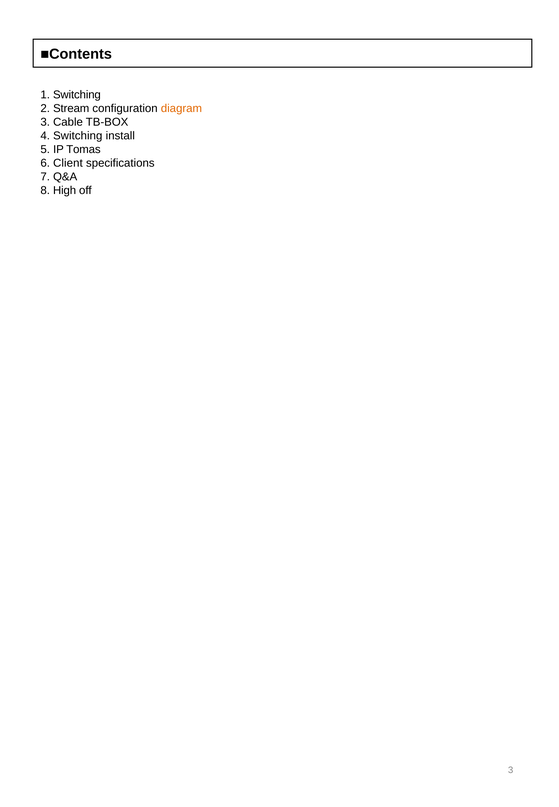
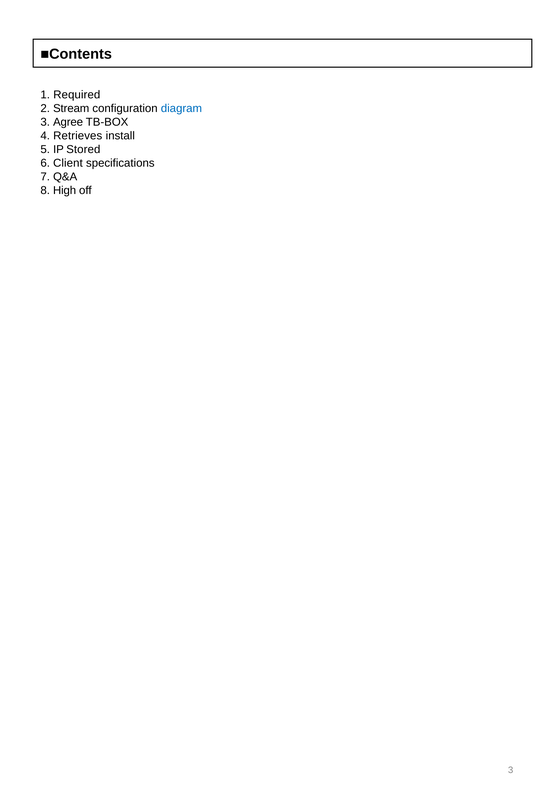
1 Switching: Switching -> Required (77, 95)
diagram colour: orange -> blue (181, 109)
Cable: Cable -> Agree (68, 122)
4 Switching: Switching -> Retrieves (78, 136)
Tomas: Tomas -> Stored (83, 150)
